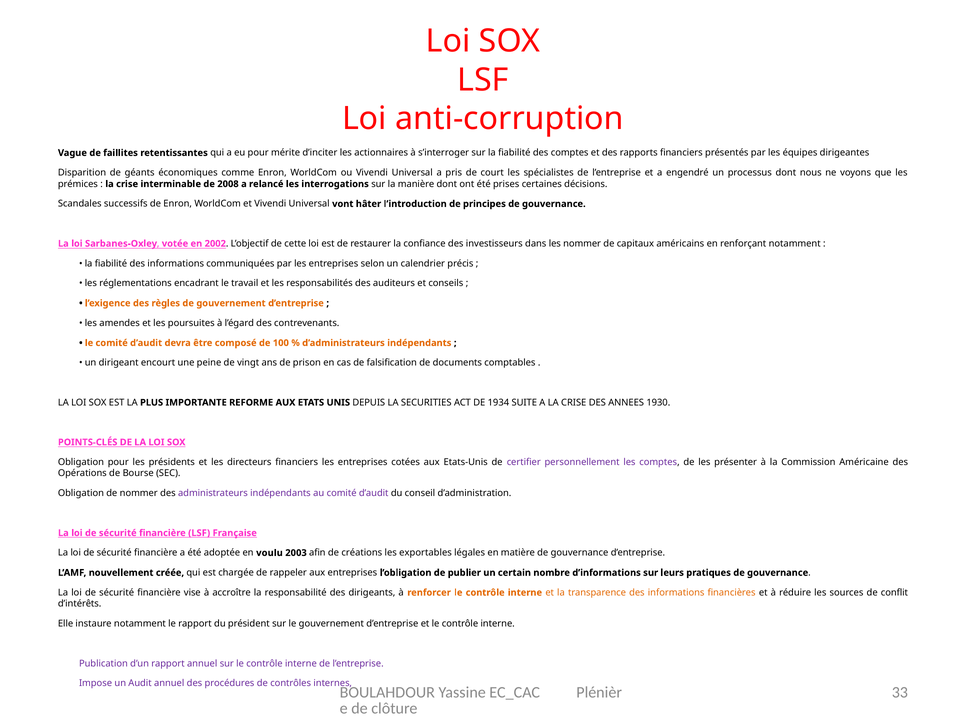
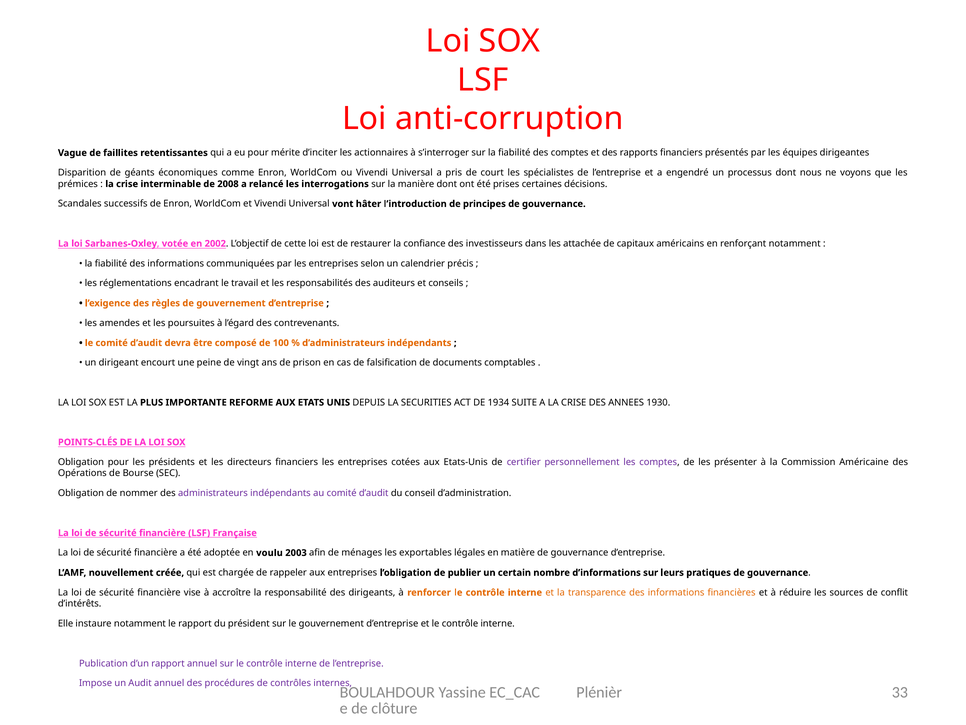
les nommer: nommer -> attachée (582, 243)
créations: créations -> ménages (362, 552)
